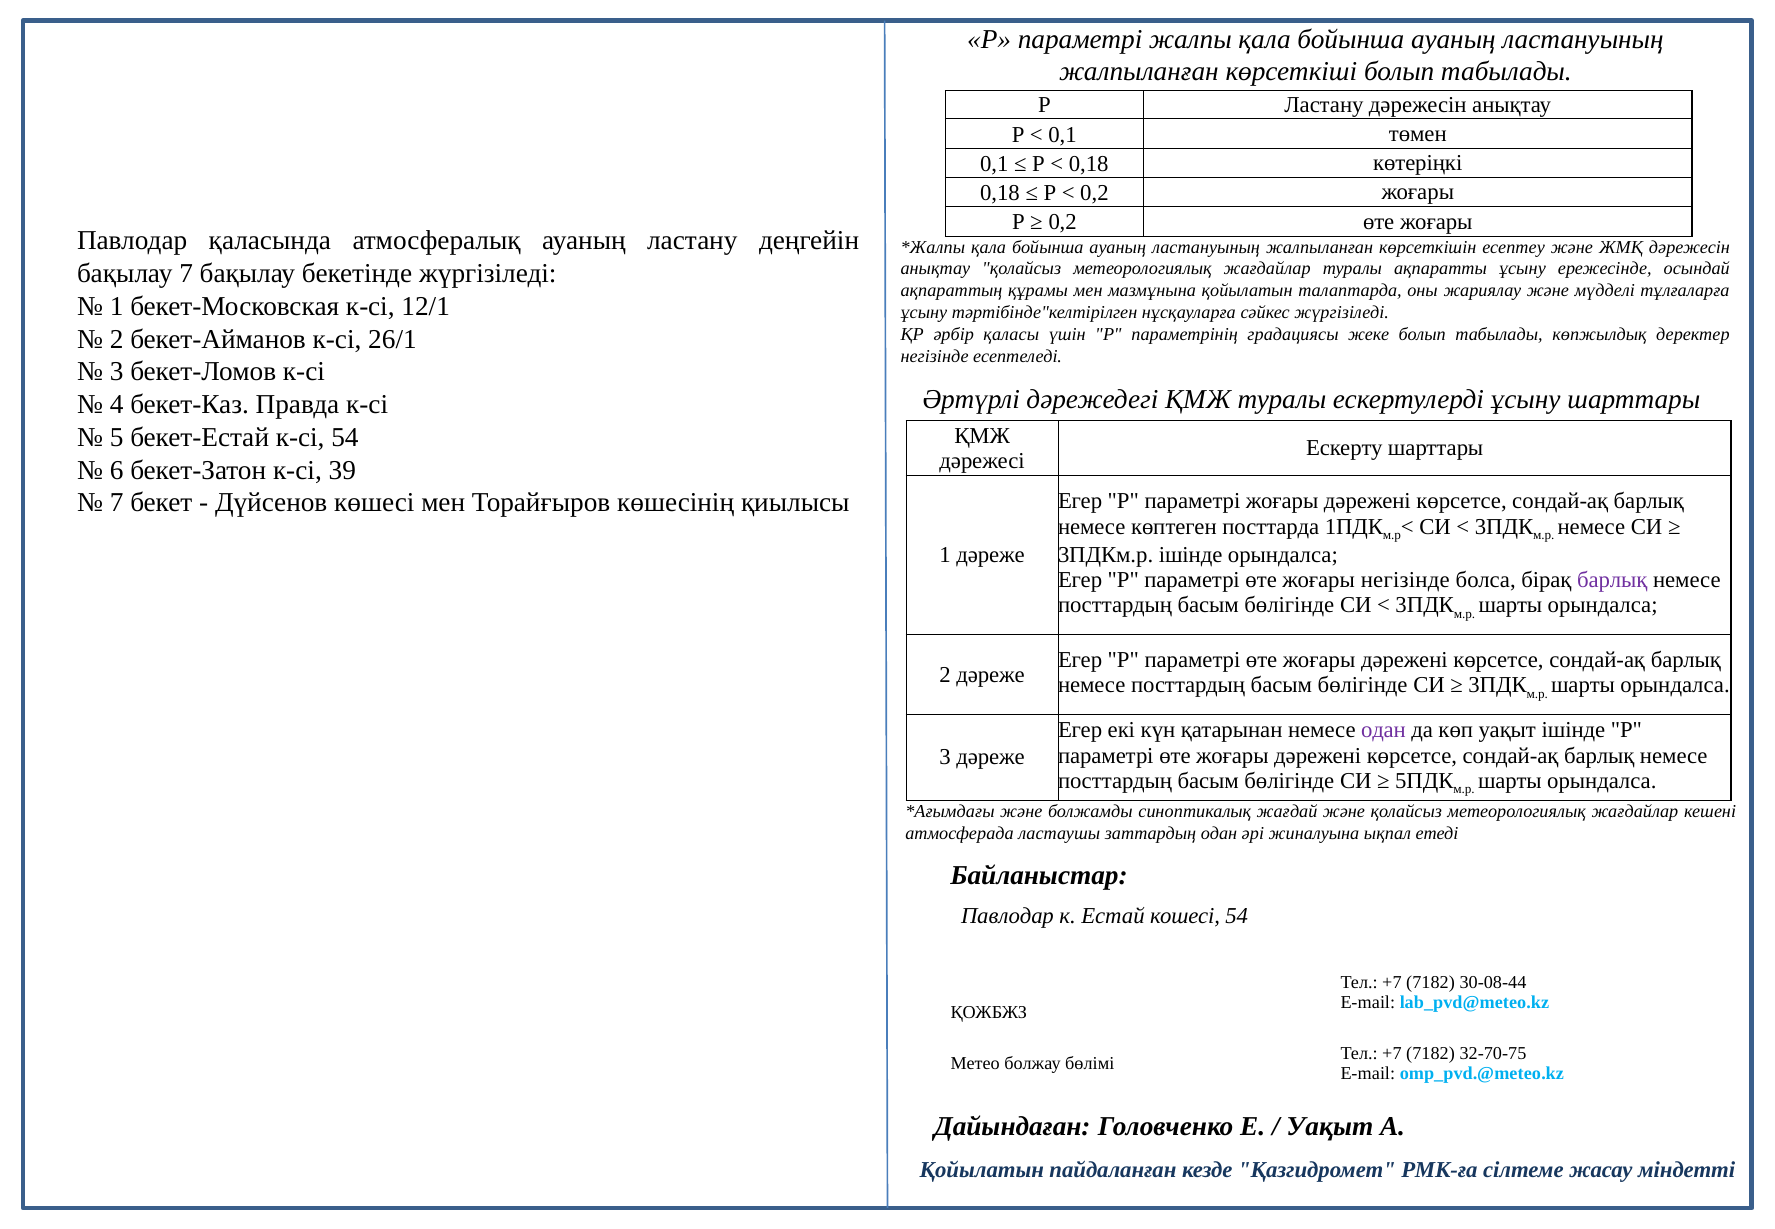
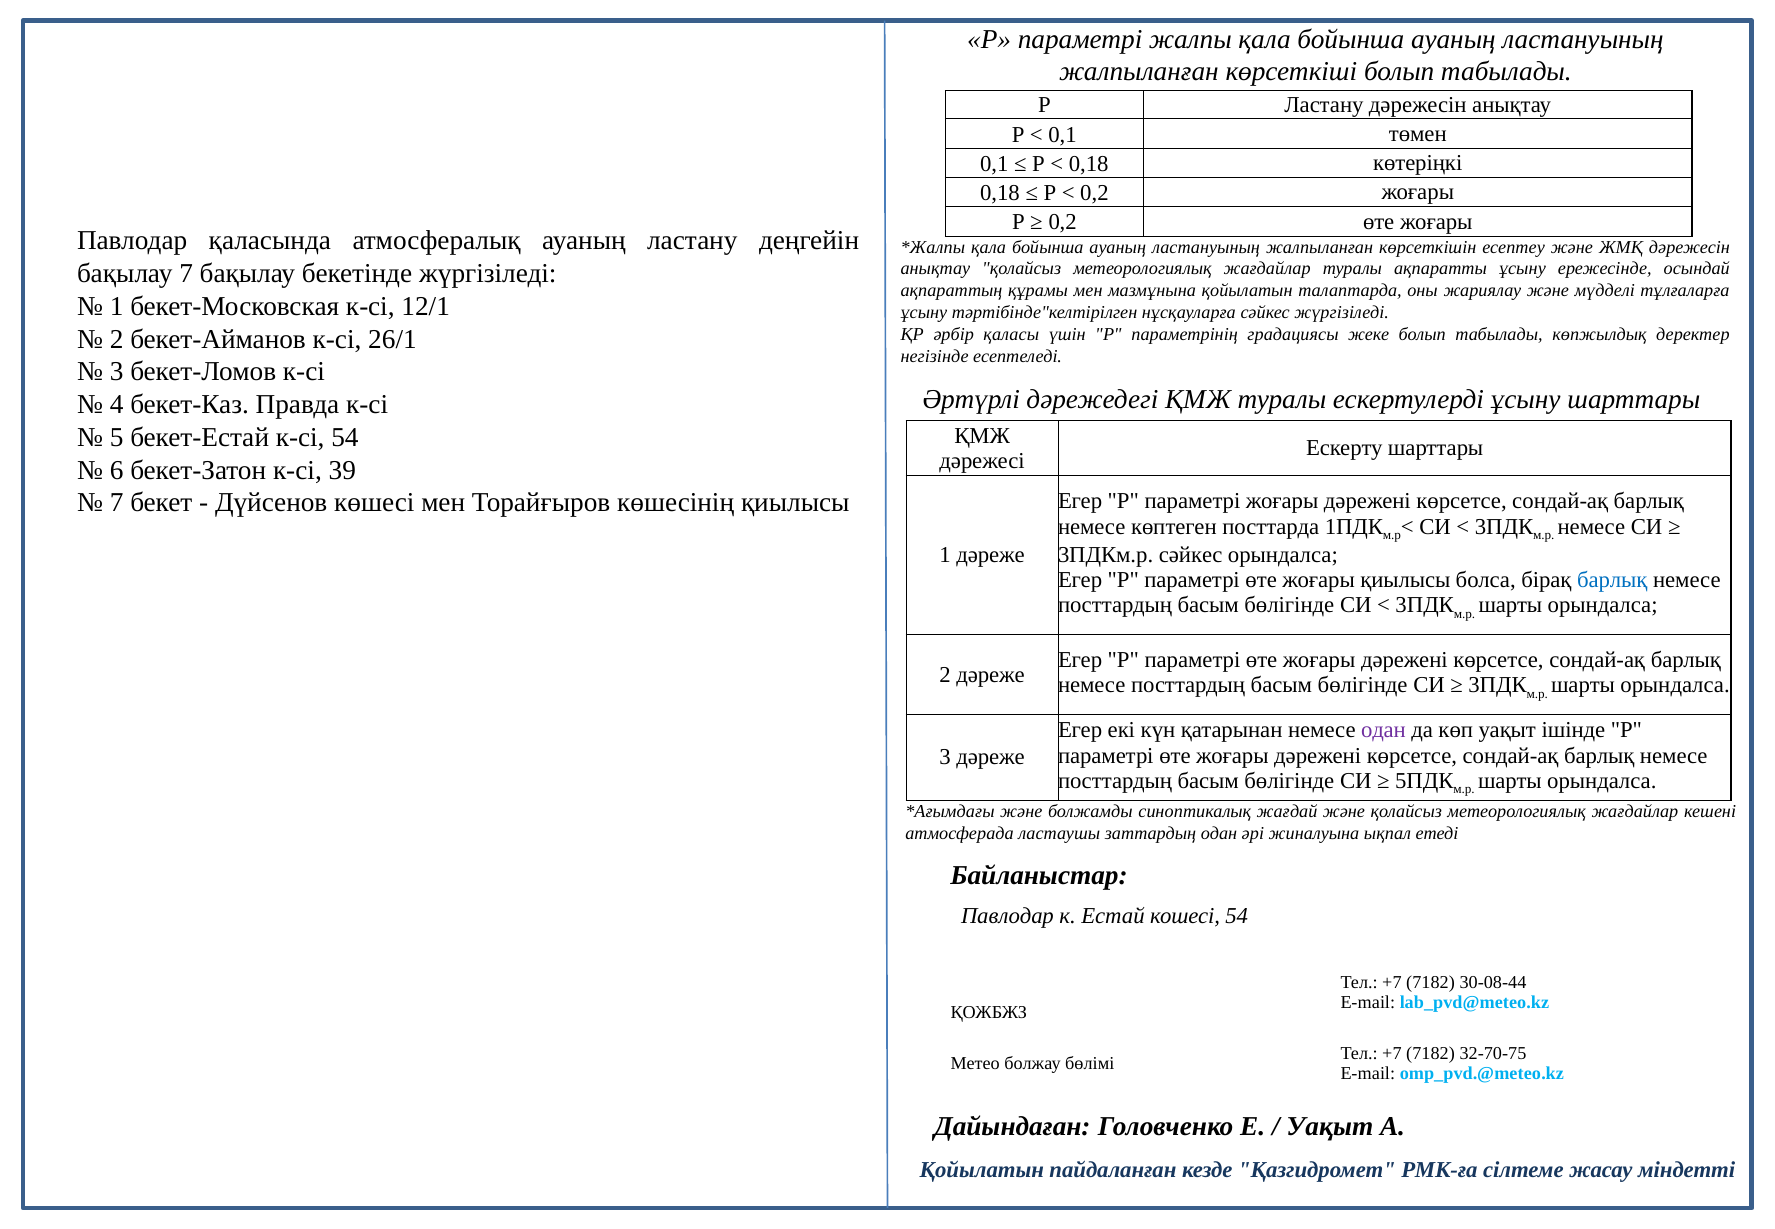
3ПДКм.р ішінде: ішінде -> сәйкес (1191, 555)
жоғары негізінде: негізінде -> қиылысы (1405, 580)
барлық colour: purple -> blue (1612, 580)
